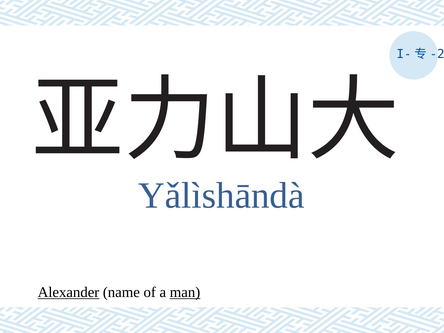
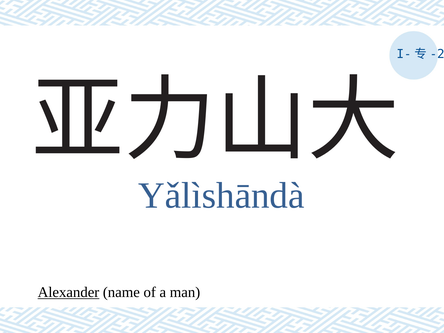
man underline: present -> none (185, 292)
